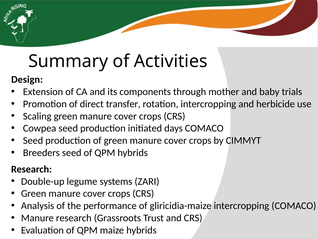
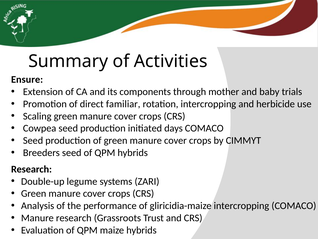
Design: Design -> Ensure (27, 79)
transfer: transfer -> familiar (123, 104)
